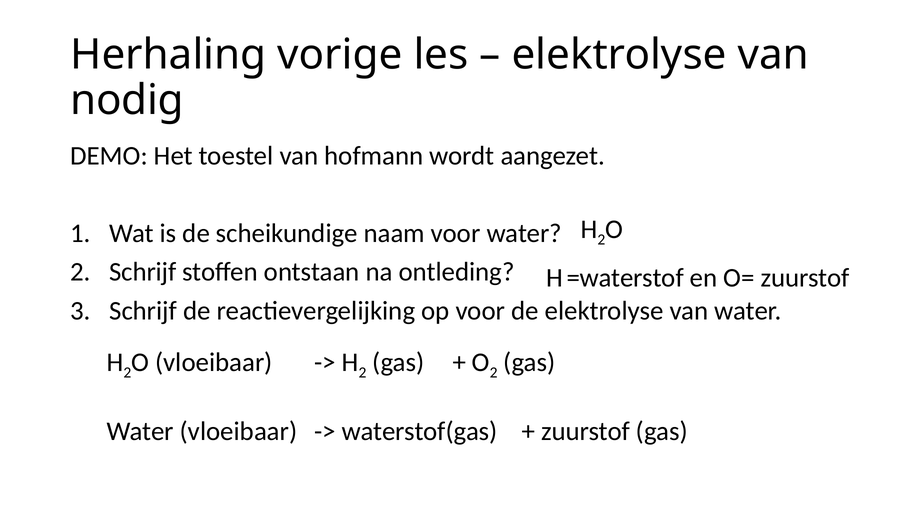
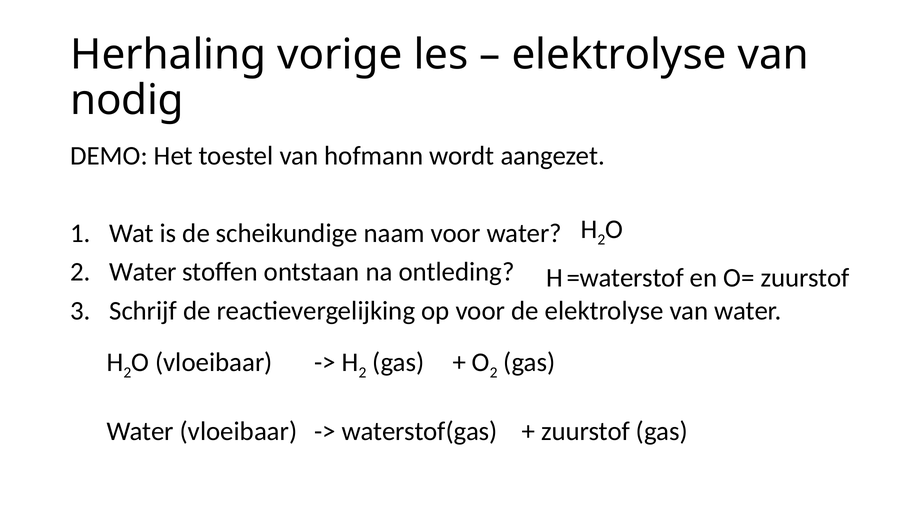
Schrijf: Schrijf -> Water (143, 272)
